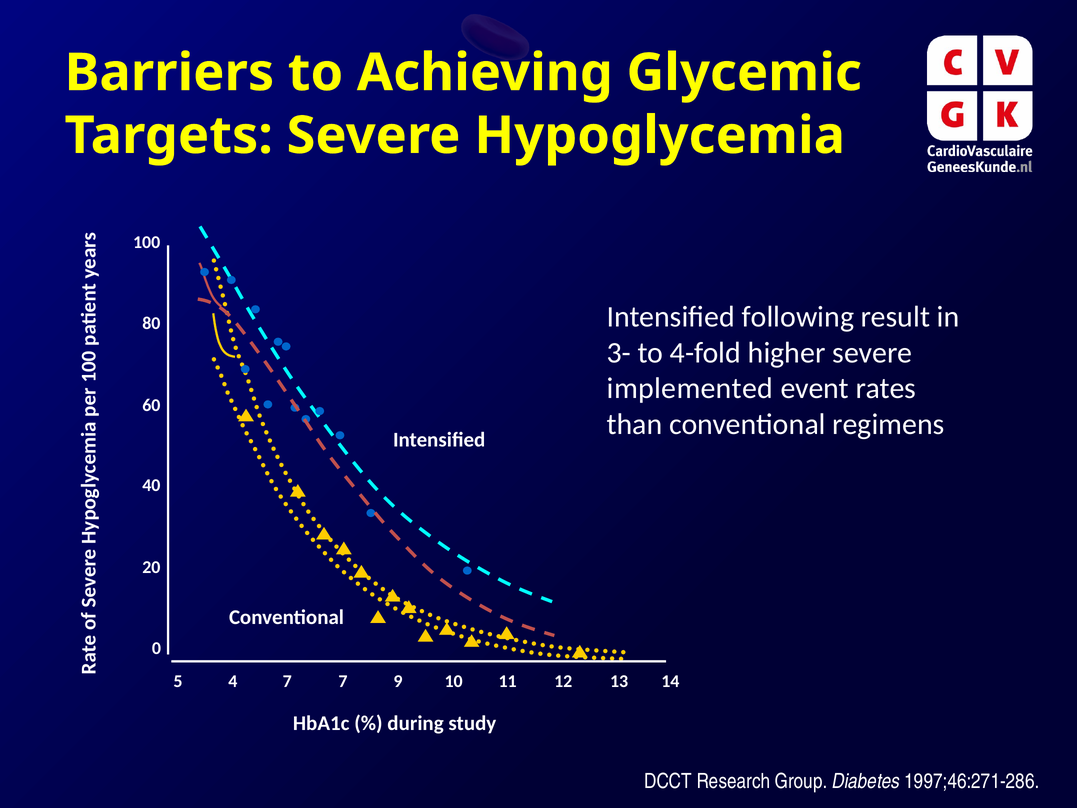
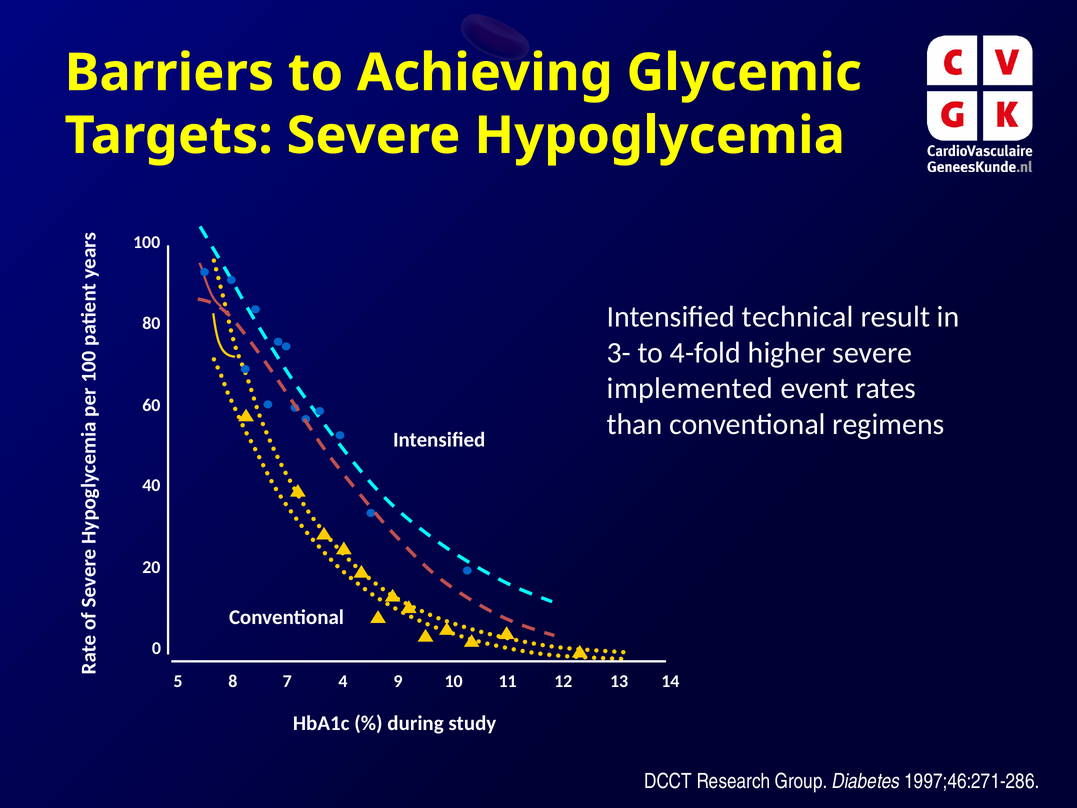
following: following -> technical (798, 317)
4: 4 -> 8 (233, 681)
7 7: 7 -> 4 (343, 681)
